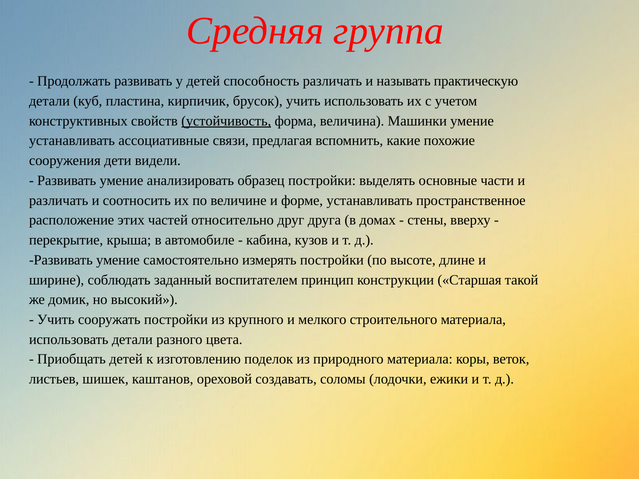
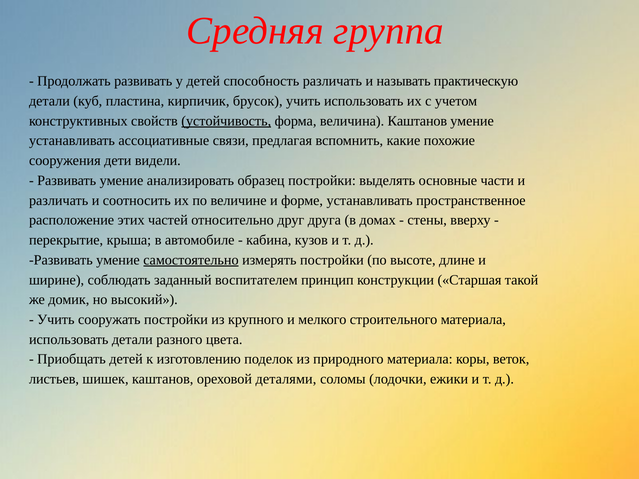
величина Машинки: Машинки -> Каштанов (417, 121)
самостоятельно underline: none -> present (191, 260)
создавать: создавать -> деталями (286, 379)
